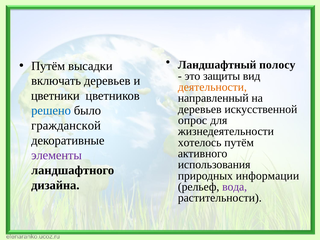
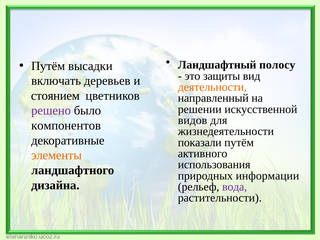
цветники: цветники -> стоянием (55, 96)
деревьев: деревьев -> решении (200, 109)
решено colour: blue -> purple (51, 111)
опрос: опрос -> видов (193, 120)
гражданской: гражданской -> компонентов (66, 126)
хотелось: хотелось -> показали (200, 142)
элементы colour: purple -> orange (57, 155)
